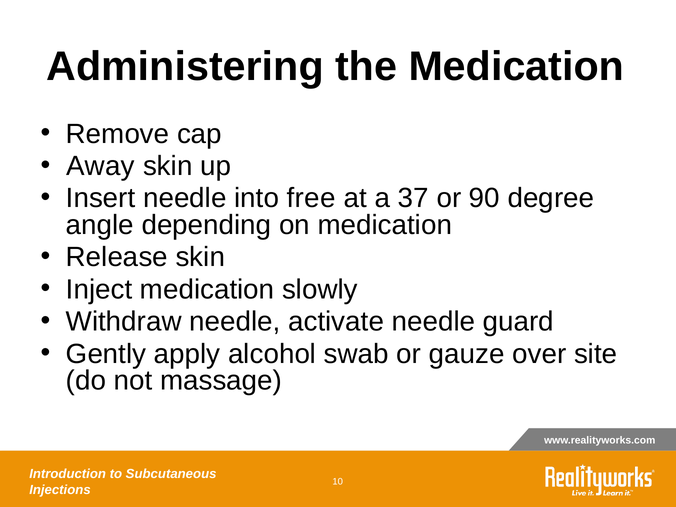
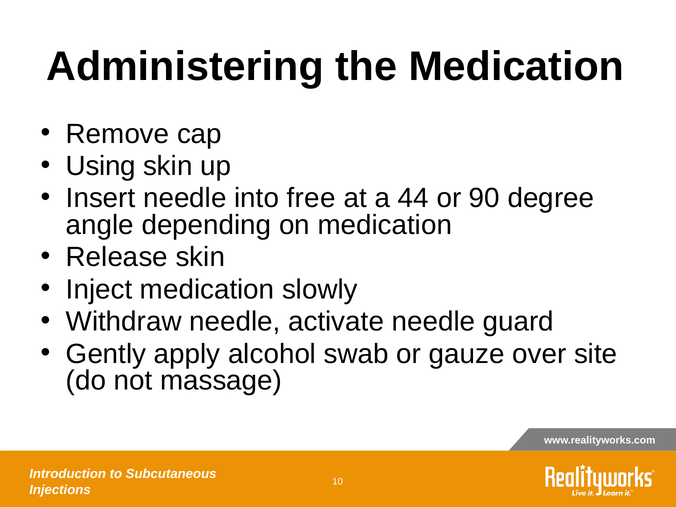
Away: Away -> Using (101, 166)
37: 37 -> 44 (413, 198)
